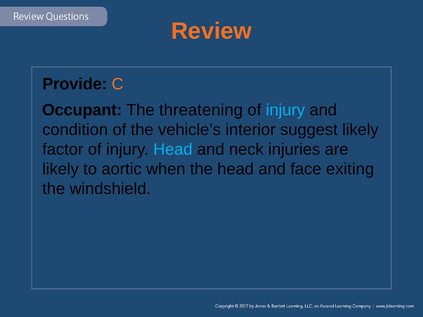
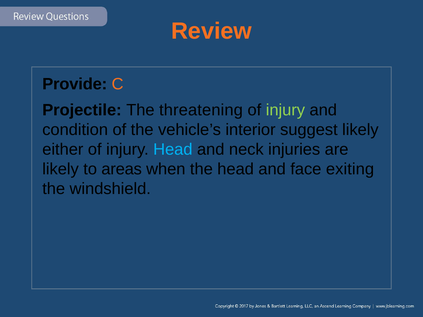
Occupant: Occupant -> Projectile (82, 110)
injury colour: light blue -> light green (285, 110)
factor: factor -> either (63, 149)
aortic: aortic -> areas (122, 169)
